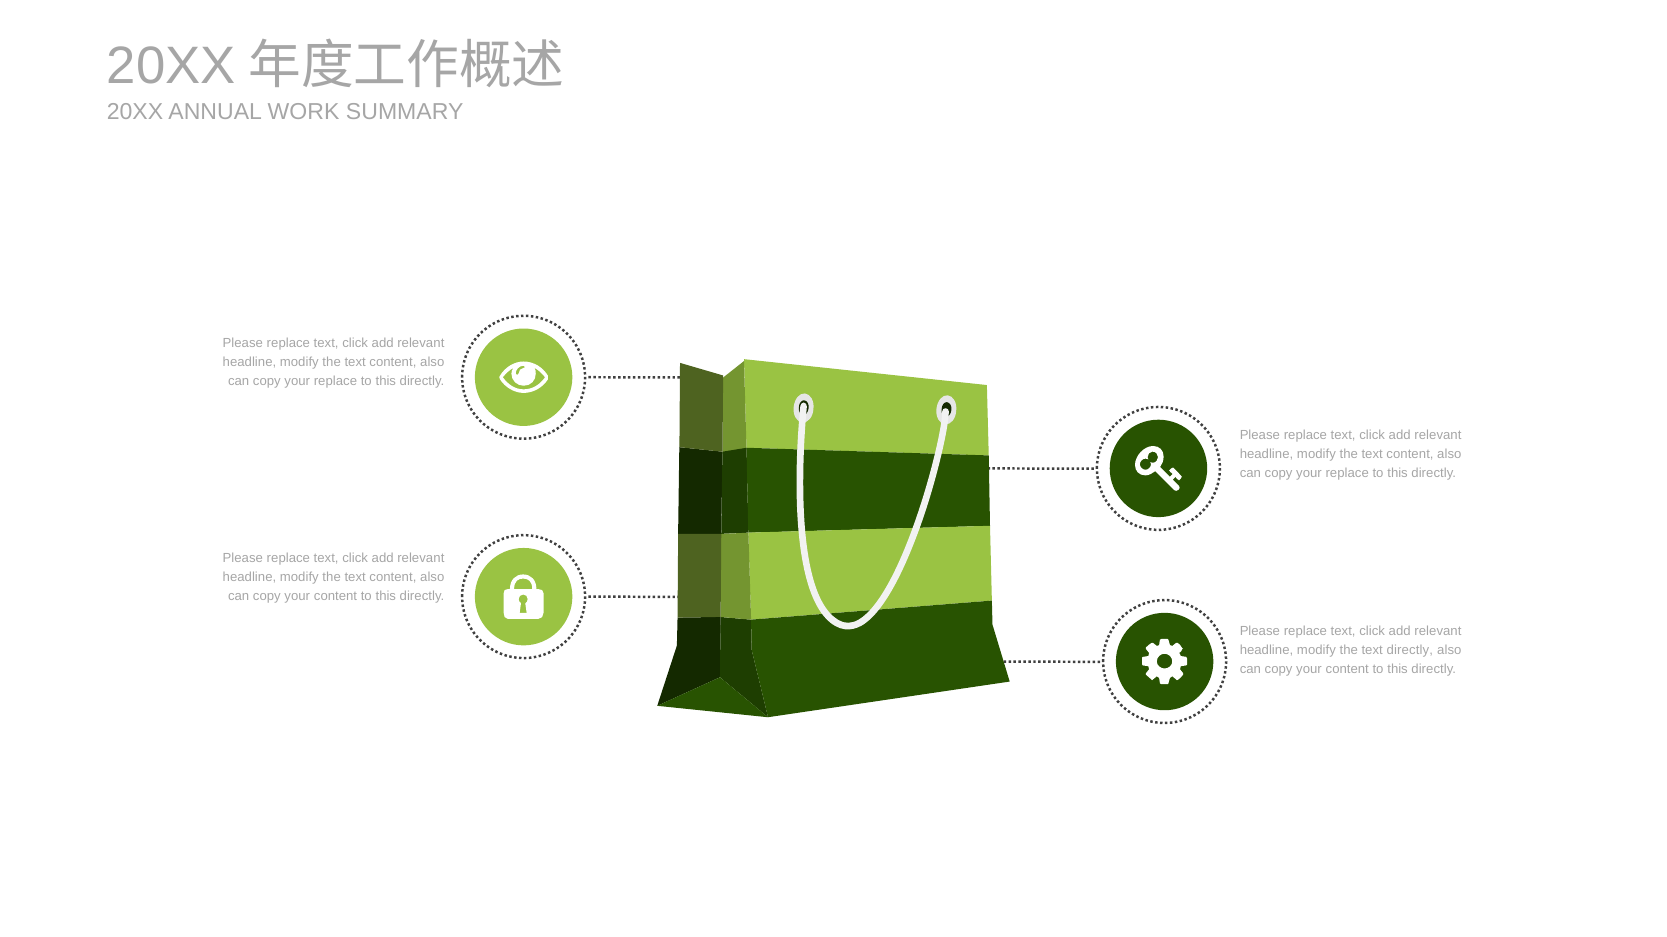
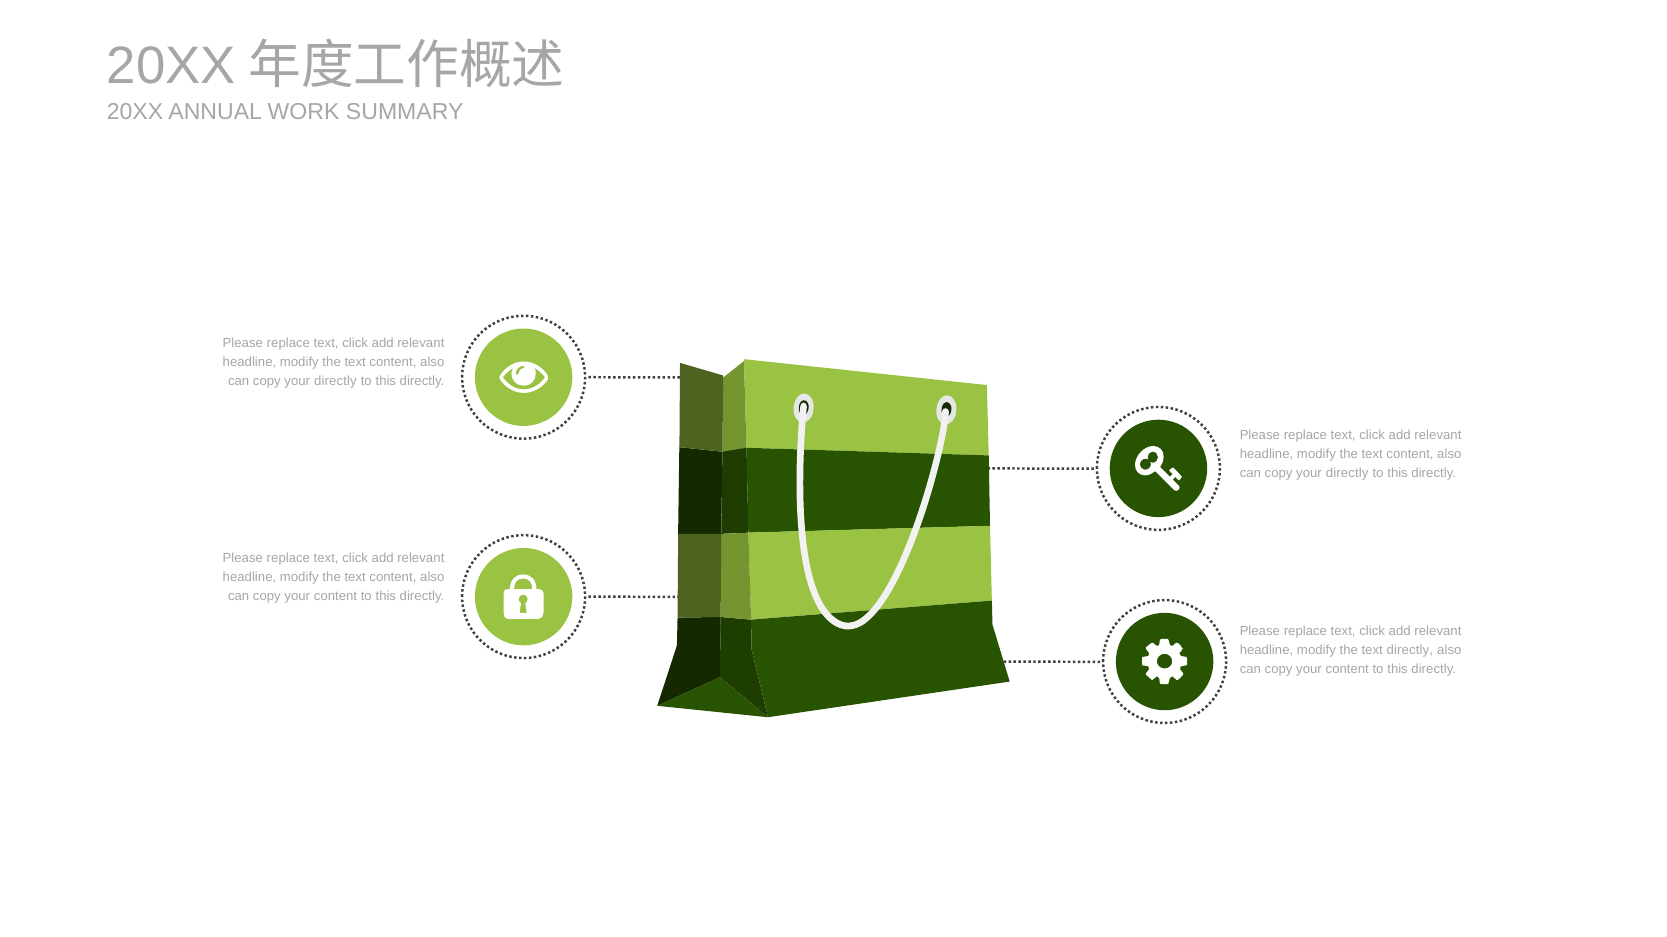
replace: replace -> directly (335, 381)
replace: replace -> directly (1347, 473)
